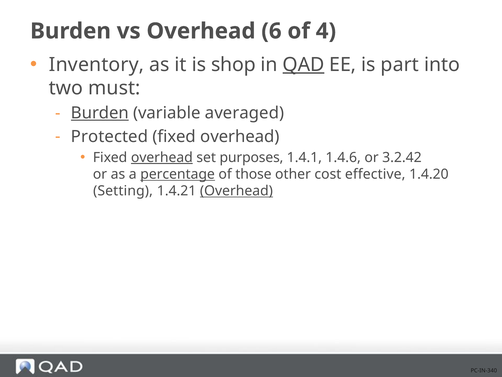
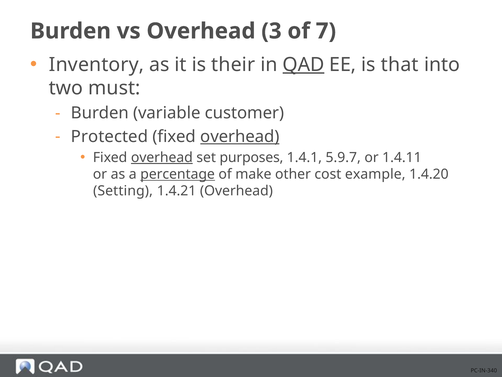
6: 6 -> 3 (271, 31)
4: 4 -> 7 (326, 31)
shop: shop -> their (233, 65)
part: part -> that (400, 65)
Burden underline: present -> none (100, 113)
averaged: averaged -> customer (245, 113)
overhead underline: none -> present (240, 136)
1.4.6: 1.4.6 -> 5.9.7 (343, 157)
3.2.42: 3.2.42 -> 1.4.11 (402, 157)
those: those -> make (253, 174)
effective: effective -> example (375, 174)
Overhead underline: present -> none (236, 191)
